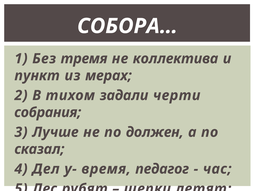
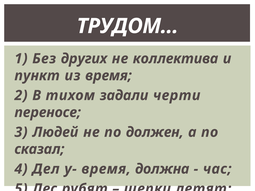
СОБОРА…: СОБОРА… -> ТРУДОМ… (128, 26)
тремя: тремя -> других (84, 59)
из мерах: мерах -> время (109, 76)
собрания: собрания -> переносе (48, 113)
Лучше: Лучше -> Людей (55, 132)
педагог: педагог -> должна (162, 169)
